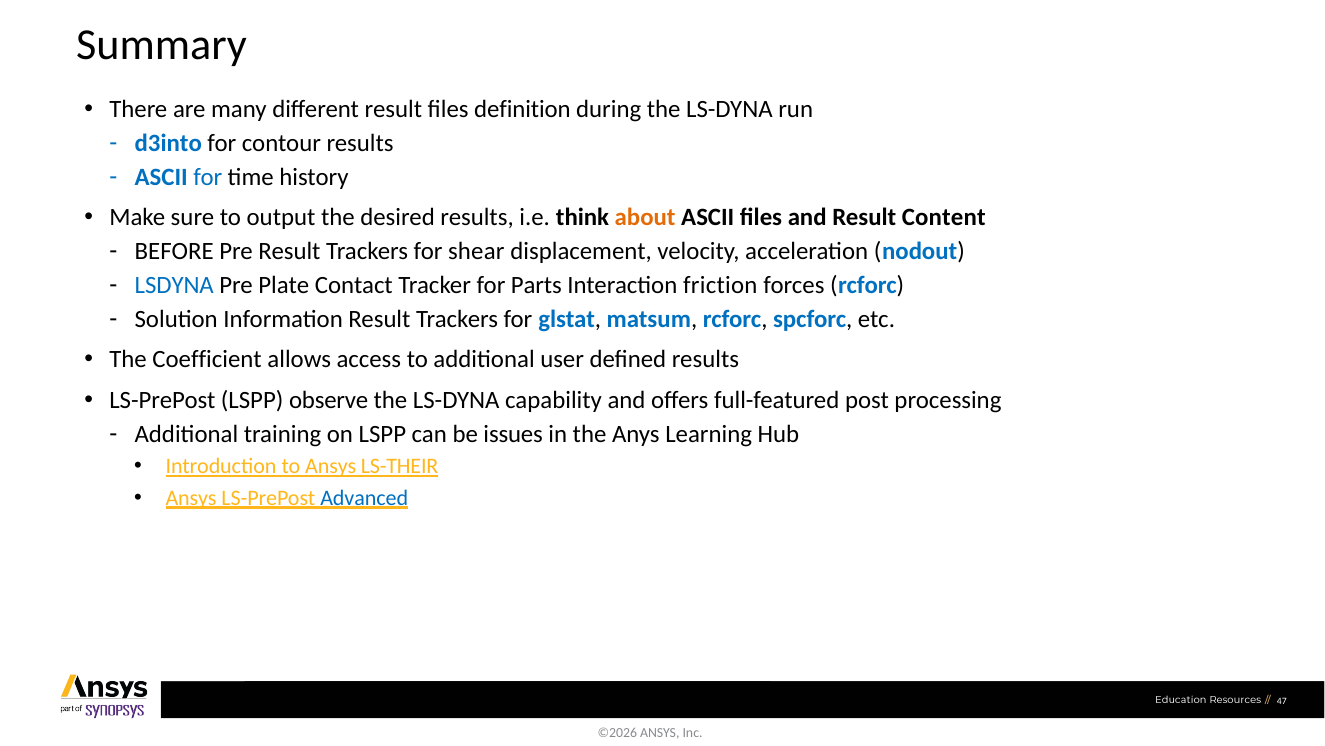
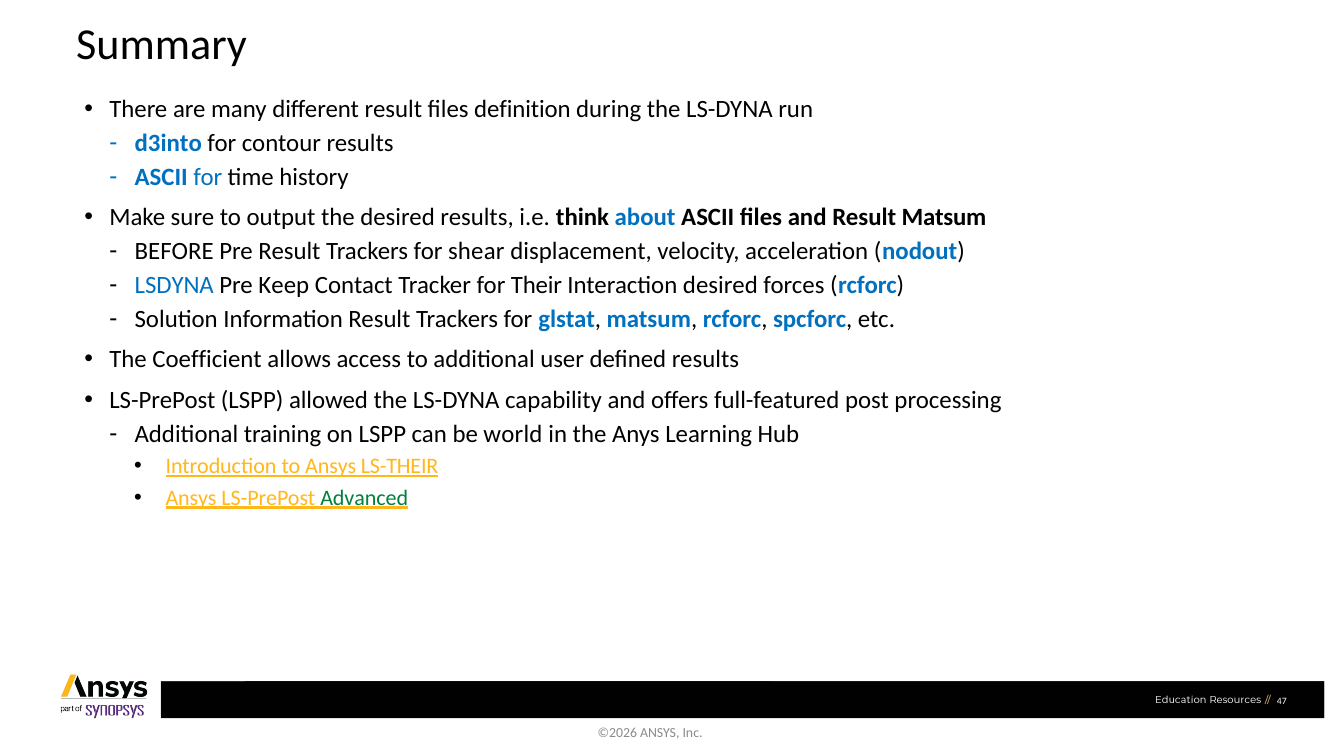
about colour: orange -> blue (645, 217)
Result Content: Content -> Matsum (944, 217)
Plate: Plate -> Keep (284, 285)
Parts: Parts -> Their (536, 285)
Interaction friction: friction -> desired (720, 285)
observe: observe -> allowed (329, 400)
issues: issues -> world (513, 434)
Advanced colour: blue -> green (364, 497)
